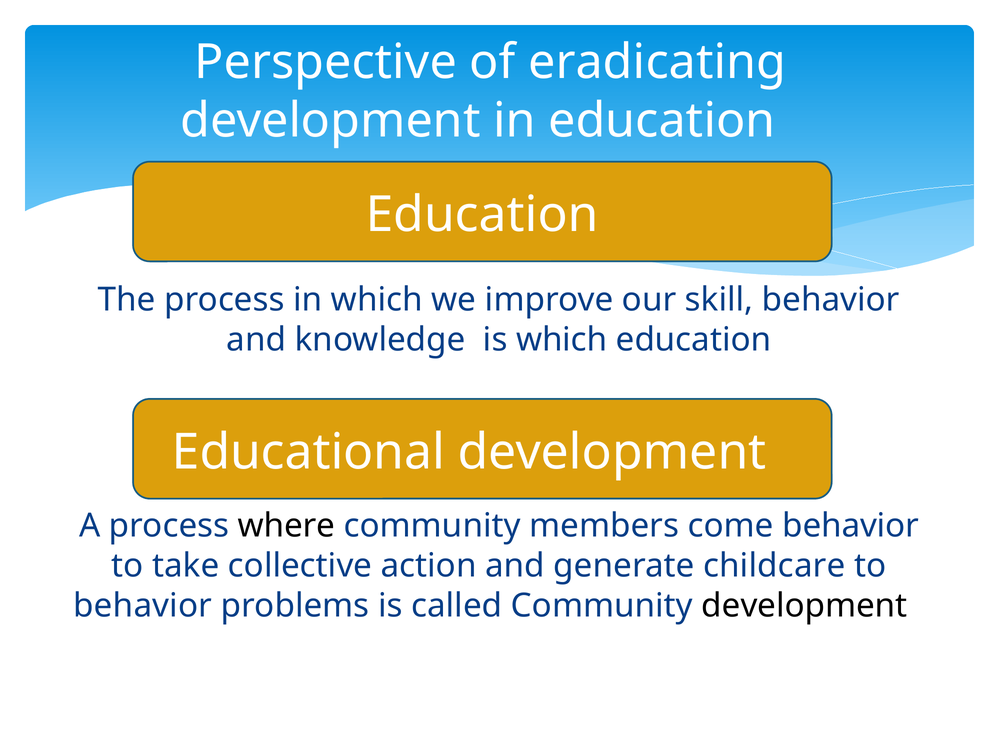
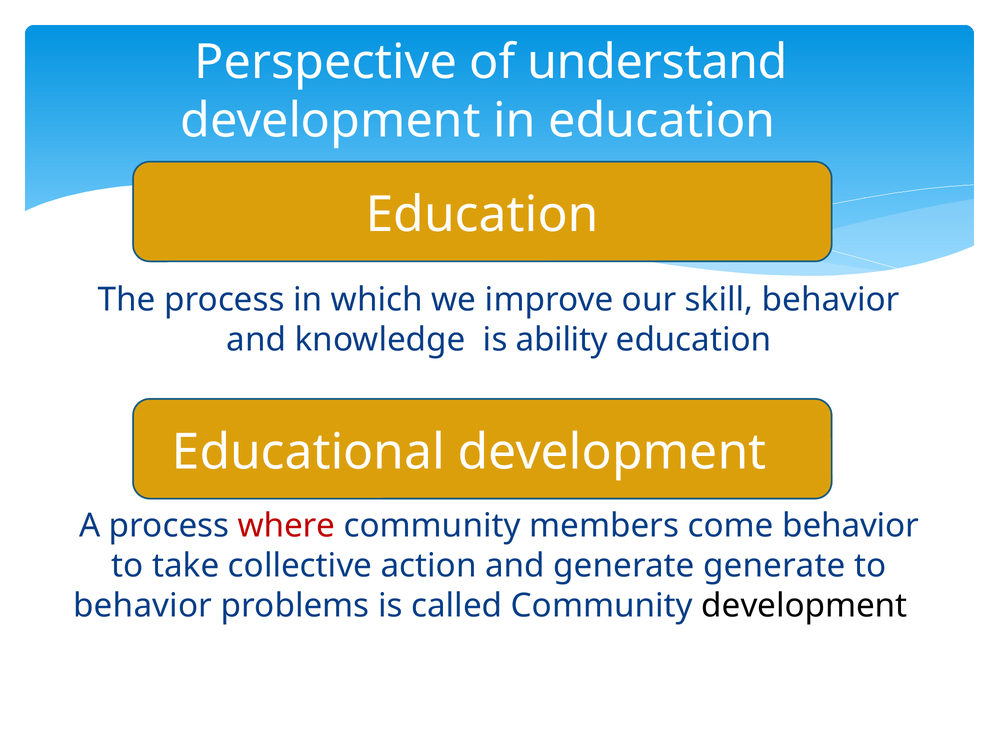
eradicating: eradicating -> understand (657, 62)
is which: which -> ability (562, 340)
where colour: black -> red (286, 526)
generate childcare: childcare -> generate (774, 566)
